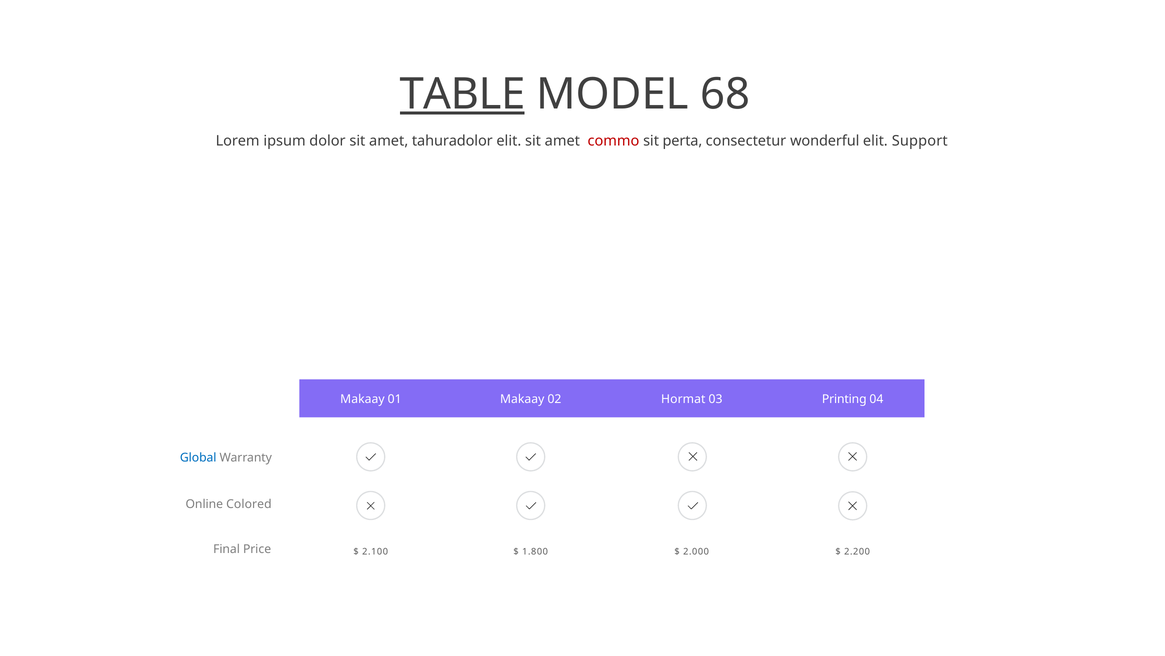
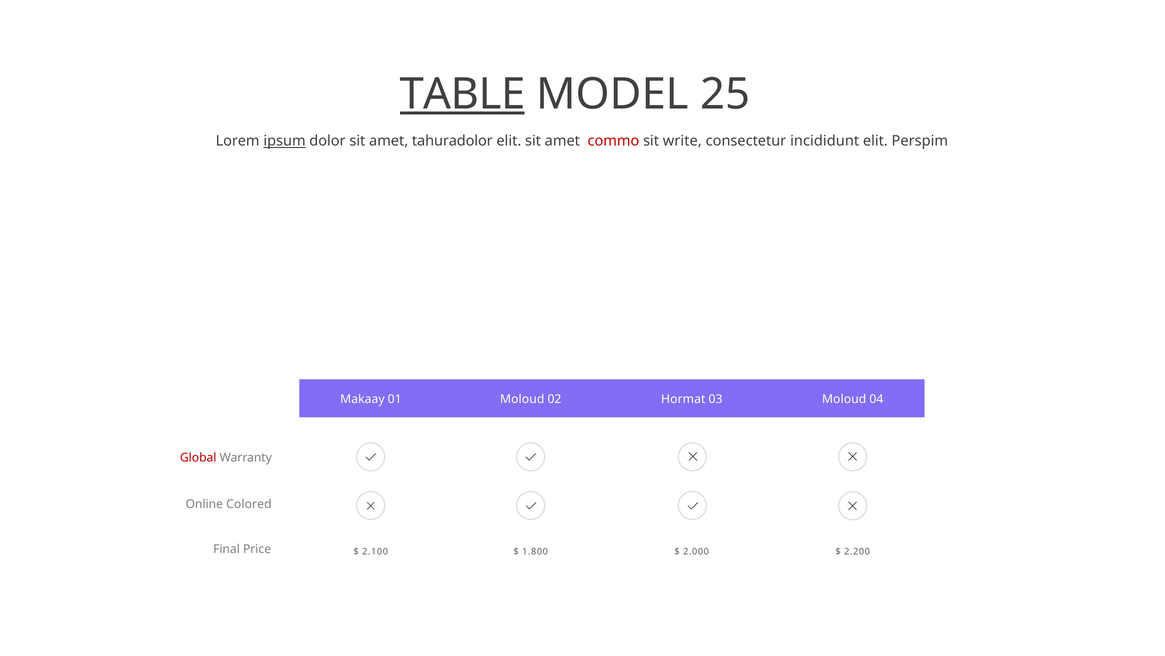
68: 68 -> 25 (725, 94)
ipsum underline: none -> present (285, 141)
perta: perta -> write (682, 141)
wonderful: wonderful -> incididunt (825, 141)
Support: Support -> Perspim (920, 141)
01 Makaay: Makaay -> Moloud (522, 399)
03 Printing: Printing -> Moloud (844, 399)
Global colour: blue -> red (198, 457)
